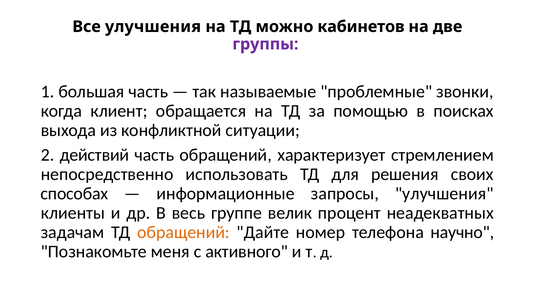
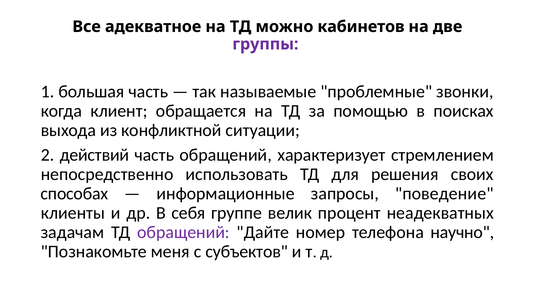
Все улучшения: улучшения -> адекватное (153, 27)
запросы улучшения: улучшения -> поведение (444, 194)
весь: весь -> себя (189, 213)
обращений colour: orange -> purple (184, 232)
активного: активного -> субъектов (247, 251)
